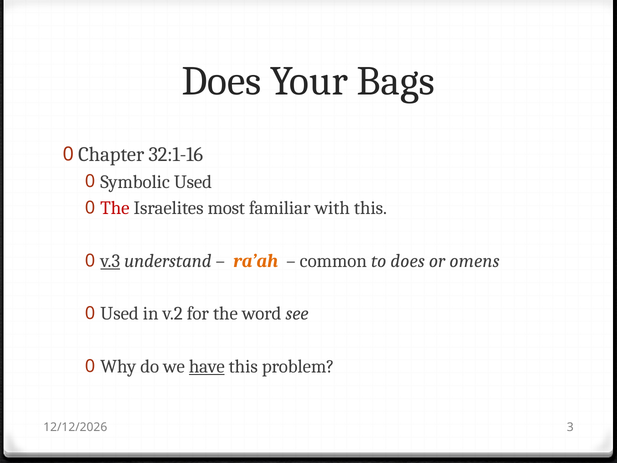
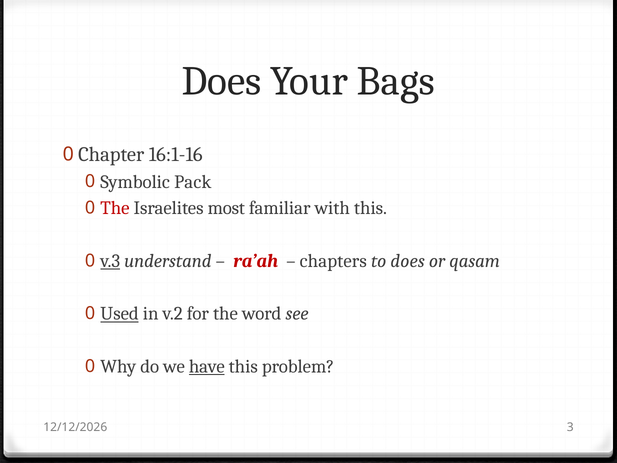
32:1-16: 32:1-16 -> 16:1-16 (176, 154)
Symbolic Used: Used -> Pack (193, 182)
ra’ah colour: orange -> red (256, 261)
common: common -> chapters (333, 261)
omens: omens -> qasam (475, 261)
Used underline: none -> present (120, 314)
